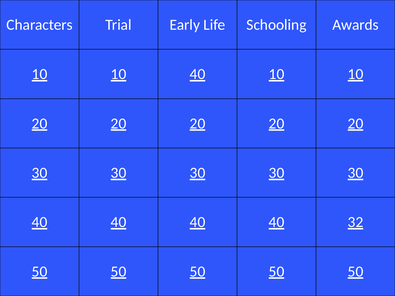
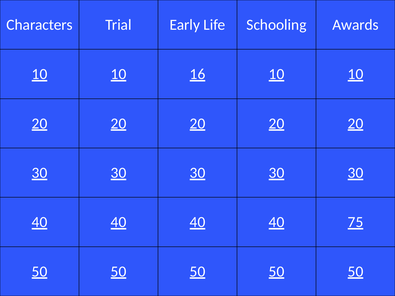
10 40: 40 -> 16 (198, 74)
32: 32 -> 75 (356, 222)
